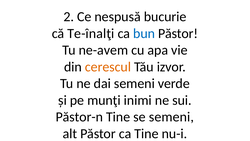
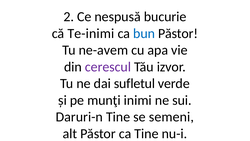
Te-înalţi: Te-înalţi -> Te-inimi (91, 33)
cerescul colour: orange -> purple (108, 67)
dai semeni: semeni -> sufletul (134, 83)
Păstor-n: Păstor-n -> Daruri-n (79, 117)
